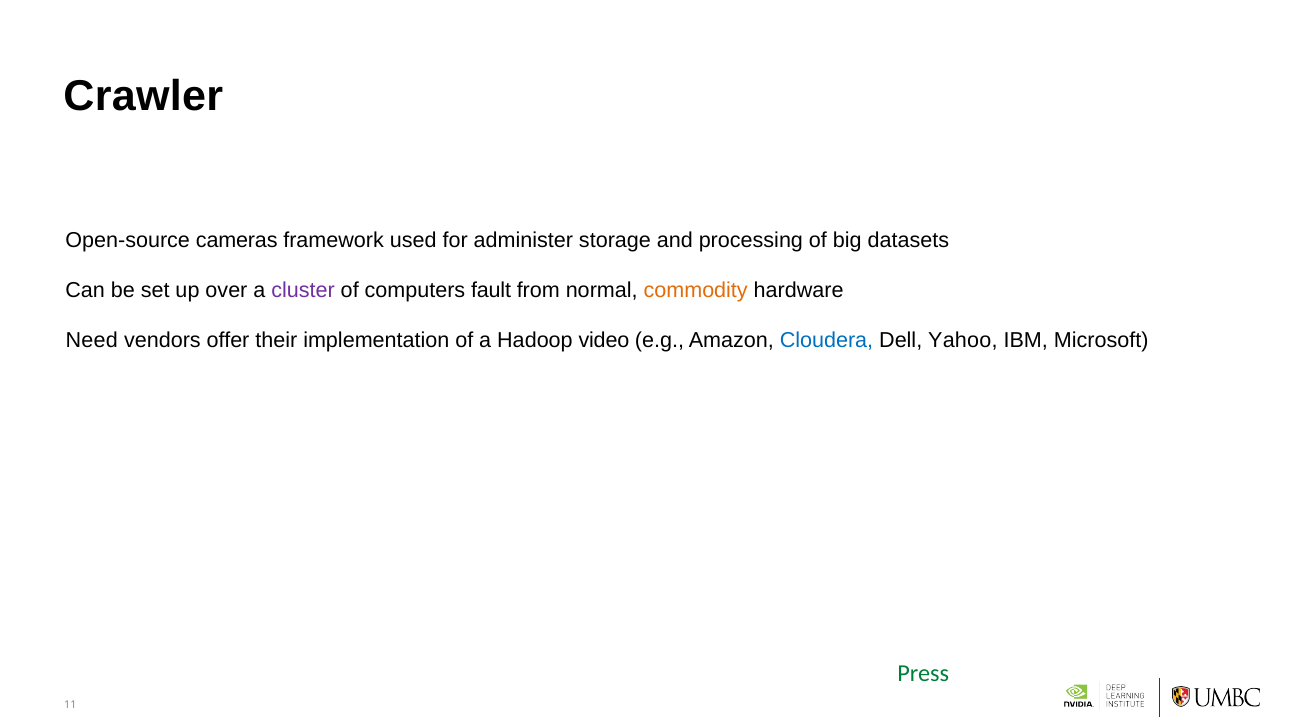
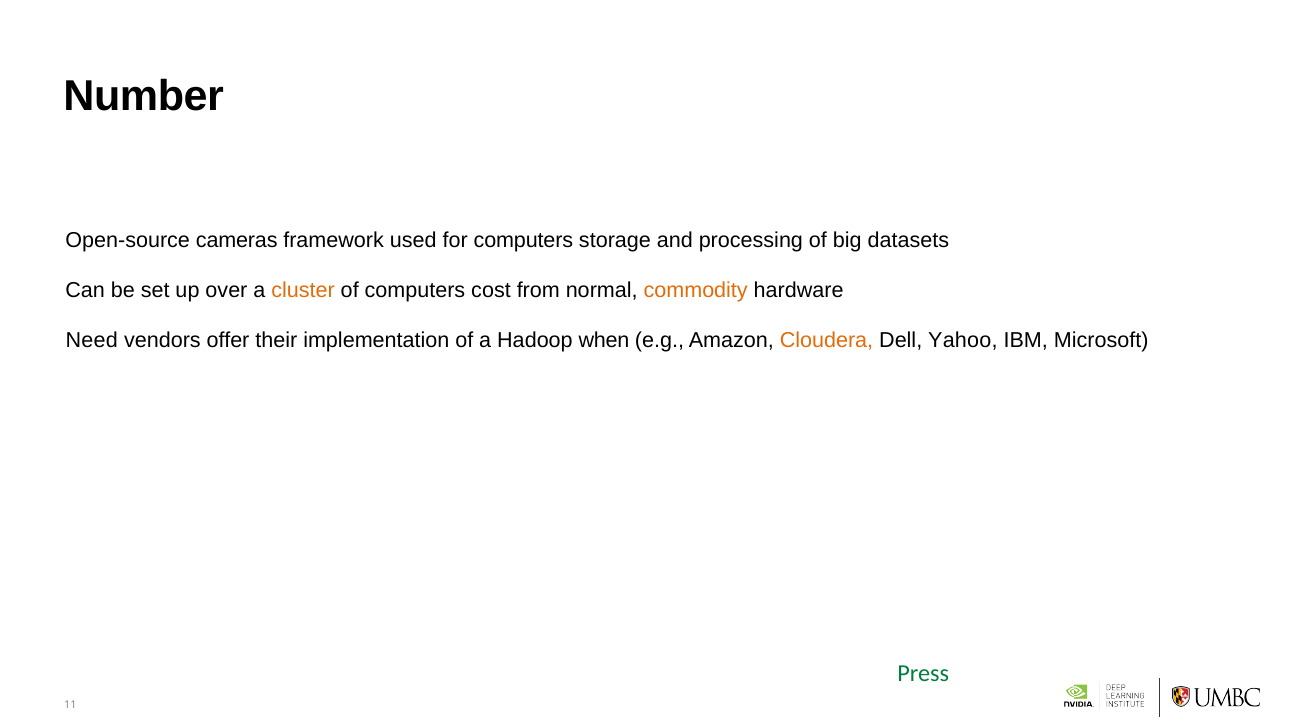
Crawler: Crawler -> Number (144, 96)
for administer: administer -> computers (523, 240)
cluster colour: purple -> orange (303, 290)
fault: fault -> cost (491, 290)
video: video -> when (604, 340)
Cloudera colour: blue -> orange (827, 340)
